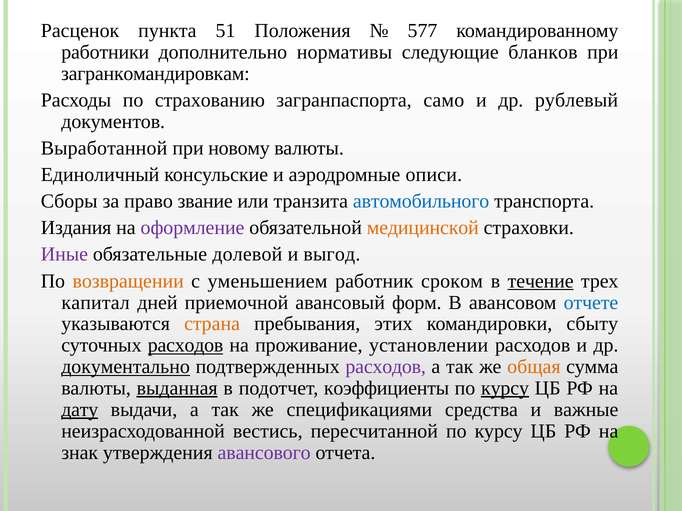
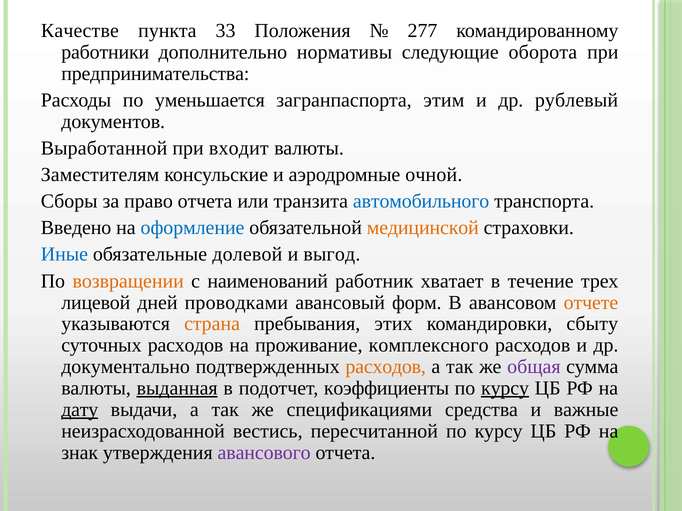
Расценок: Расценок -> Качестве (80, 31)
51: 51 -> 33 (226, 31)
577: 577 -> 277 (422, 31)
бланков: бланков -> оборота (543, 52)
загранкомандировкам: загранкомандировкам -> предпринимательства (155, 74)
страхованию: страхованию -> уменьшается (210, 100)
само: само -> этим (444, 100)
новому: новому -> входит (239, 148)
Единоличный: Единоличный -> Заместителям (100, 175)
описи: описи -> очной (434, 175)
право звание: звание -> отчета (205, 202)
Издания: Издания -> Введено (76, 228)
оформление colour: purple -> blue (193, 228)
Иные colour: purple -> blue (64, 255)
уменьшением: уменьшением -> наименований (268, 281)
сроком: сроком -> хватает (452, 281)
течение underline: present -> none (541, 281)
капитал: капитал -> лицевой (96, 303)
приемочной: приемочной -> проводками (236, 303)
отчете colour: blue -> orange (591, 303)
расходов underline: present -> none (186, 346)
установлении: установлении -> комплексного (429, 346)
документально underline: present -> none (126, 367)
расходов colour: purple -> orange (386, 367)
общая colour: orange -> purple (534, 367)
